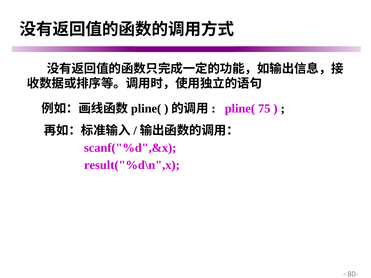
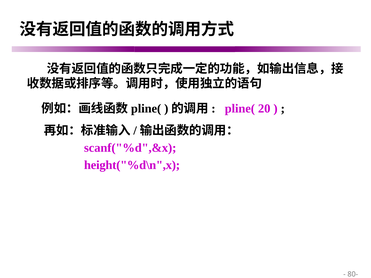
75: 75 -> 20 (264, 109)
result("%d\n",x: result("%d\n",x -> height("%d\n",x (132, 165)
